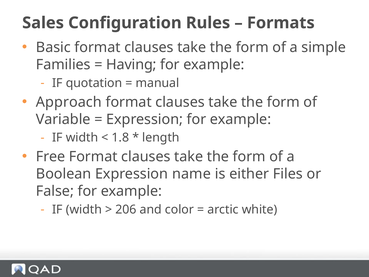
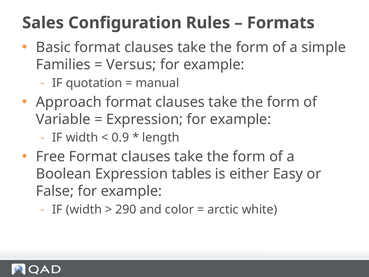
Having: Having -> Versus (131, 65)
1.8: 1.8 -> 0.9 (120, 138)
name: name -> tables (192, 174)
Files: Files -> Easy (288, 174)
206: 206 -> 290 (126, 209)
